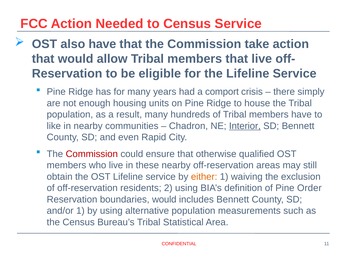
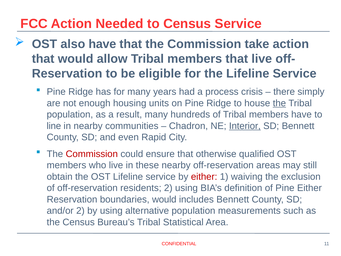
comport: comport -> process (222, 92)
the underline: none -> present (279, 103)
like: like -> line (54, 126)
either colour: orange -> red (204, 176)
Pine Order: Order -> Either (309, 188)
and/or 1: 1 -> 2 (80, 211)
